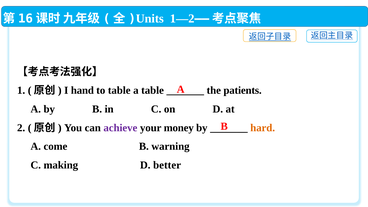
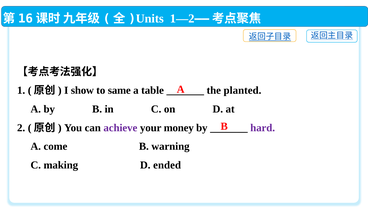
hand: hand -> show (82, 90)
to table: table -> same (119, 90)
patients: patients -> planted (242, 90)
hard colour: orange -> purple (263, 128)
better: better -> ended (167, 165)
